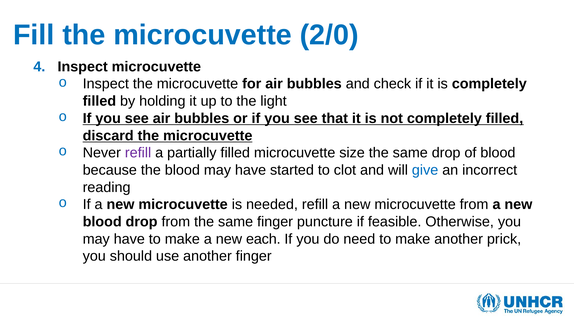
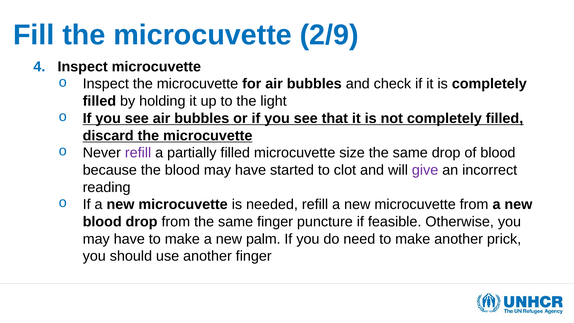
2/0: 2/0 -> 2/9 (329, 35)
give colour: blue -> purple (425, 170)
each: each -> palm (263, 239)
